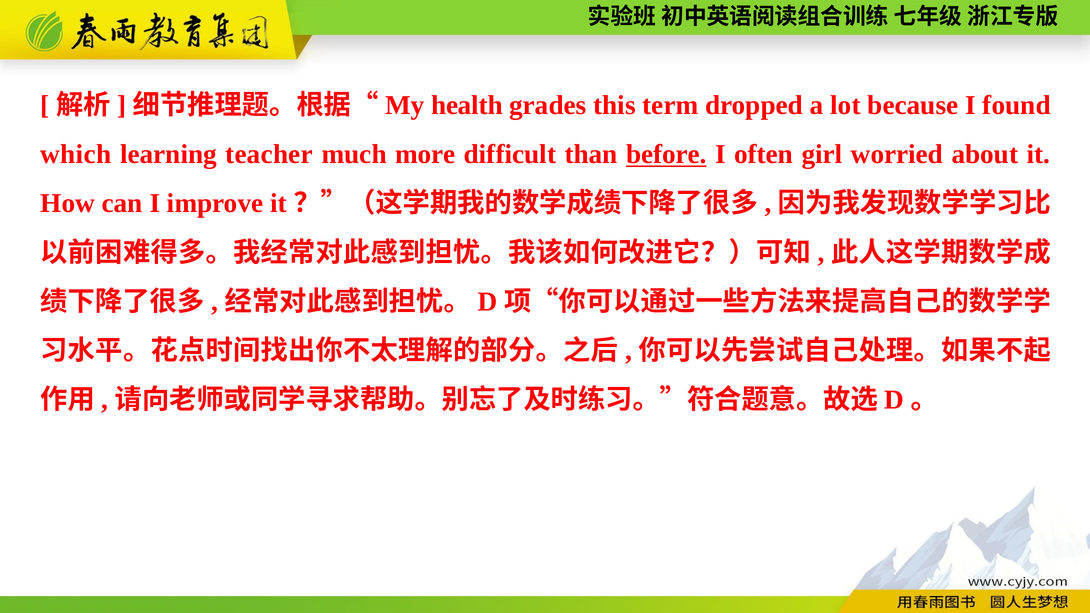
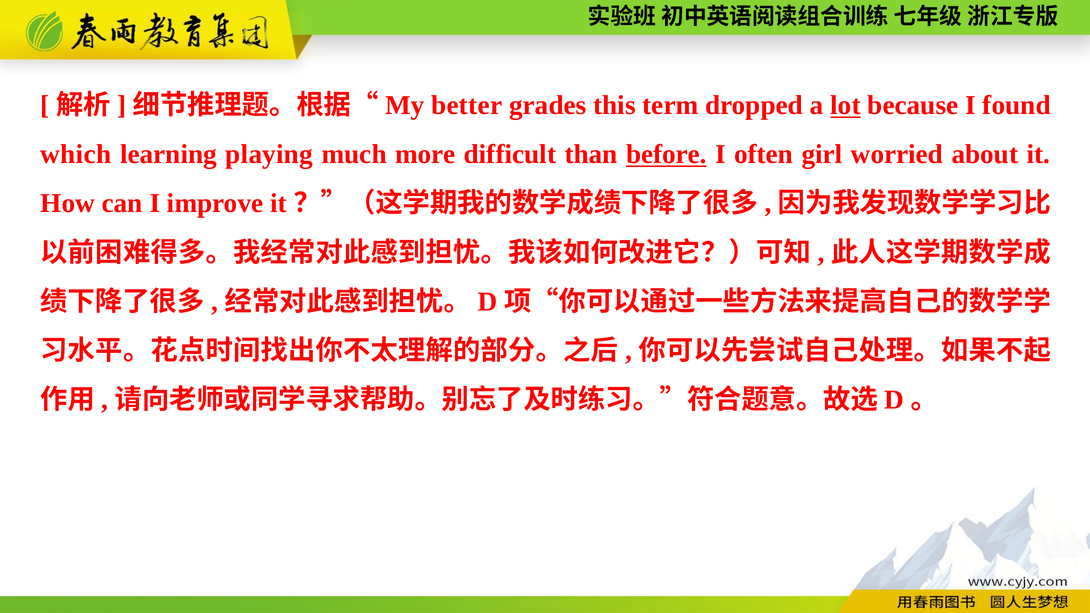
health: health -> better (467, 105)
lot underline: none -> present (846, 105)
teacher: teacher -> playing (269, 154)
